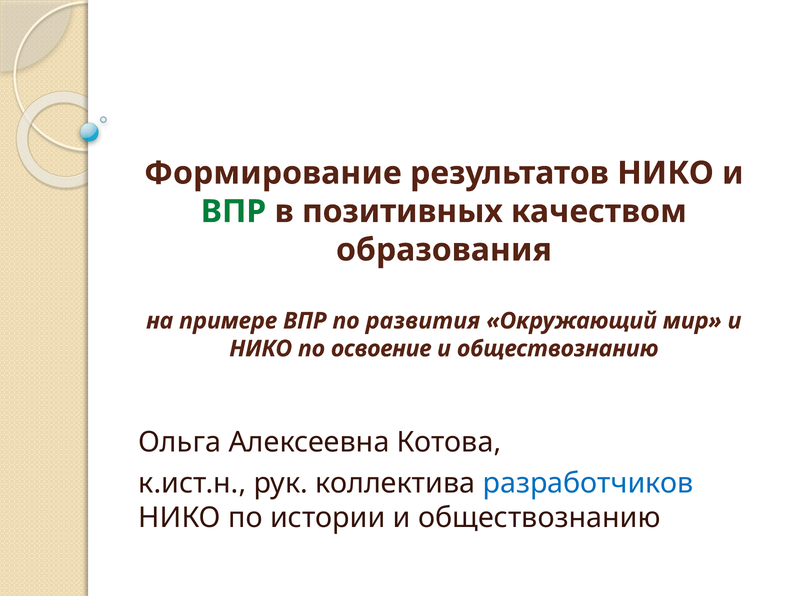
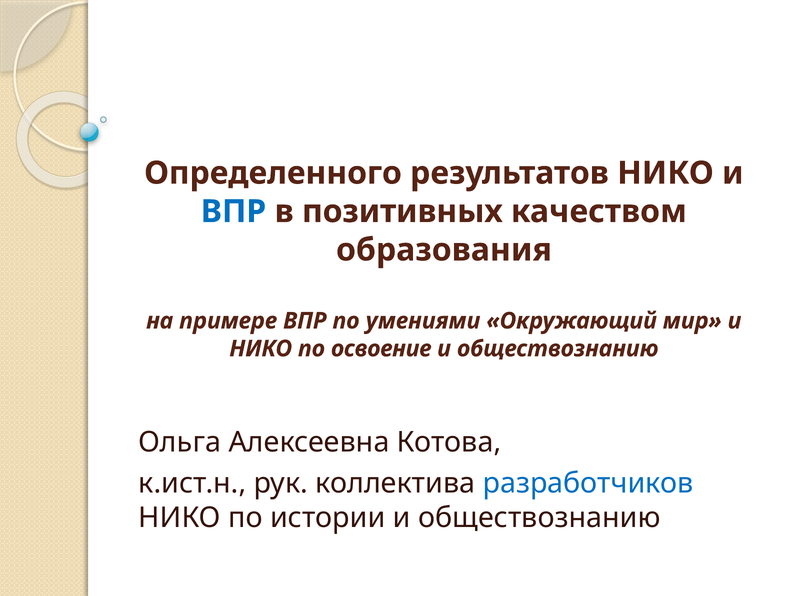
Формирование: Формирование -> Определенного (273, 173)
ВПР colour: green -> blue (233, 212)
развития: развития -> умениями (423, 321)
